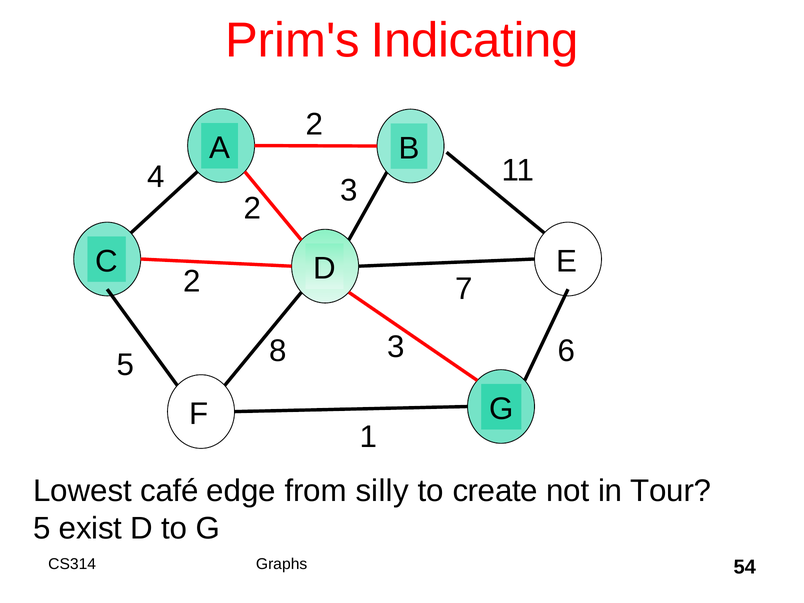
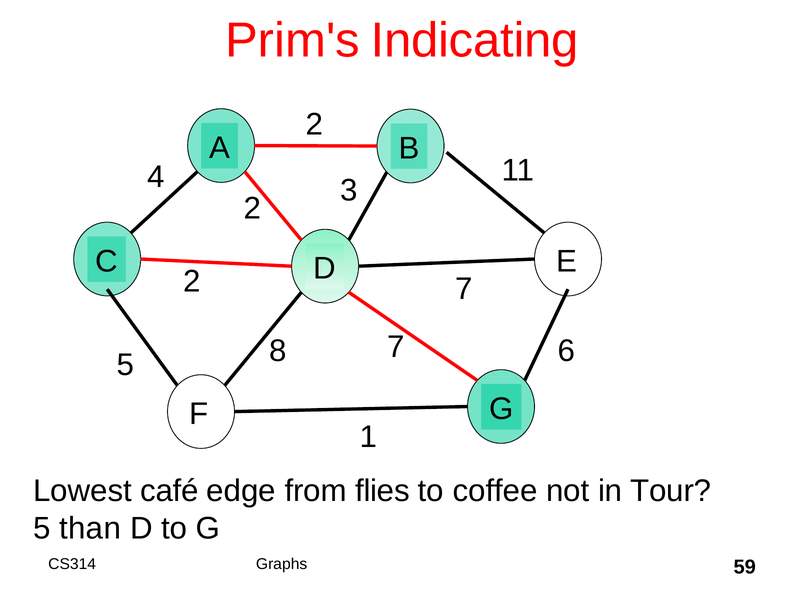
8 3: 3 -> 7 (396, 347)
silly: silly -> flies (383, 491)
create: create -> coffee (495, 491)
exist: exist -> than (90, 529)
54: 54 -> 59 (745, 567)
